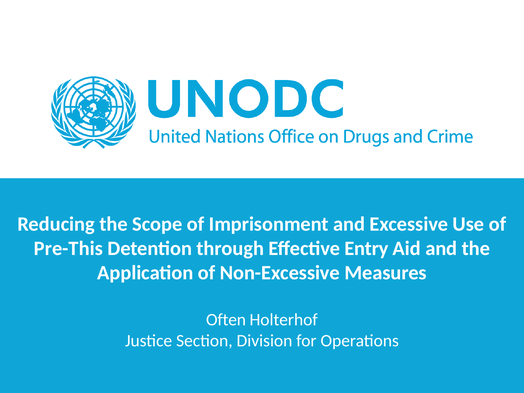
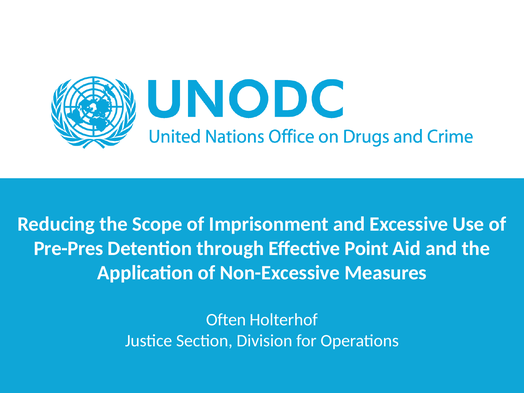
Pre-This: Pre-This -> Pre-Pres (68, 248)
Entry: Entry -> Point (366, 248)
